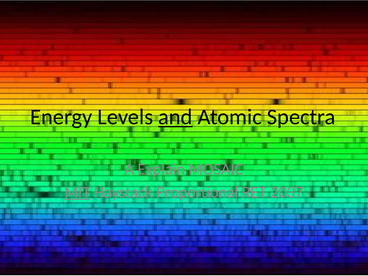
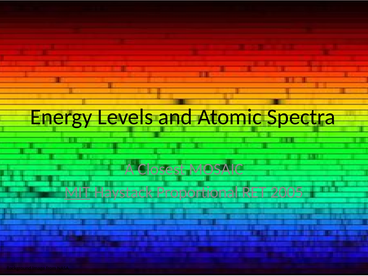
and underline: present -> none (175, 117)
Explain: Explain -> Closest (161, 169)
2037: 2037 -> 2005 (287, 192)
